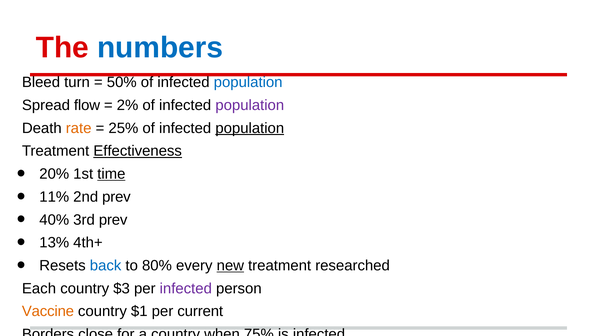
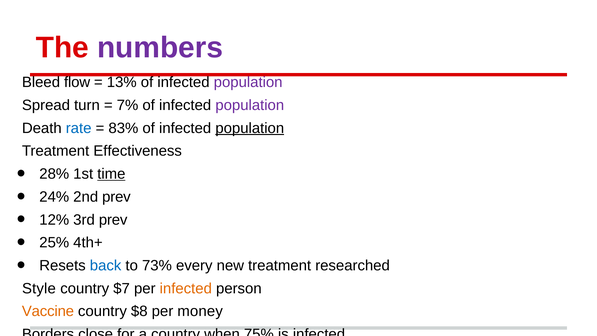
numbers colour: blue -> purple (160, 48)
turn: turn -> flow (77, 82)
50%: 50% -> 13% (122, 82)
population colour: blue -> purple (248, 82)
flow: flow -> turn (87, 105)
2%: 2% -> 7% (128, 105)
rate colour: orange -> blue (79, 128)
25%: 25% -> 83% (123, 128)
Effectiveness underline: present -> none (138, 151)
20%: 20% -> 28% (54, 174)
11%: 11% -> 24% (54, 197)
40%: 40% -> 12% (54, 220)
13%: 13% -> 25% (54, 243)
80%: 80% -> 73% (157, 265)
new underline: present -> none (230, 265)
Each: Each -> Style (39, 288)
$3: $3 -> $7 (122, 288)
infected colour: purple -> orange (186, 288)
$1: $1 -> $8 (139, 311)
current: current -> money (200, 311)
